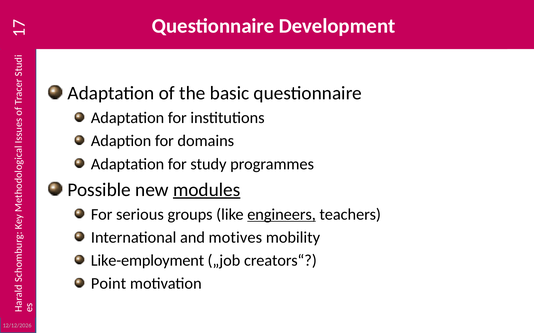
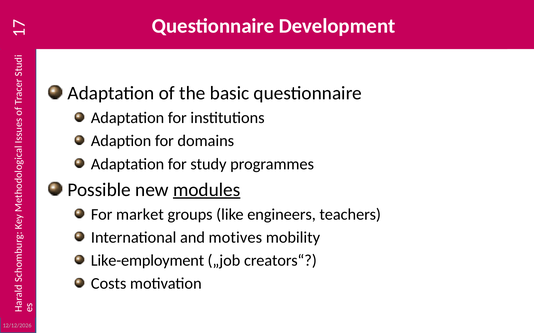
serious: serious -> market (140, 215)
engineers underline: present -> none (282, 215)
Point: Point -> Costs (109, 284)
